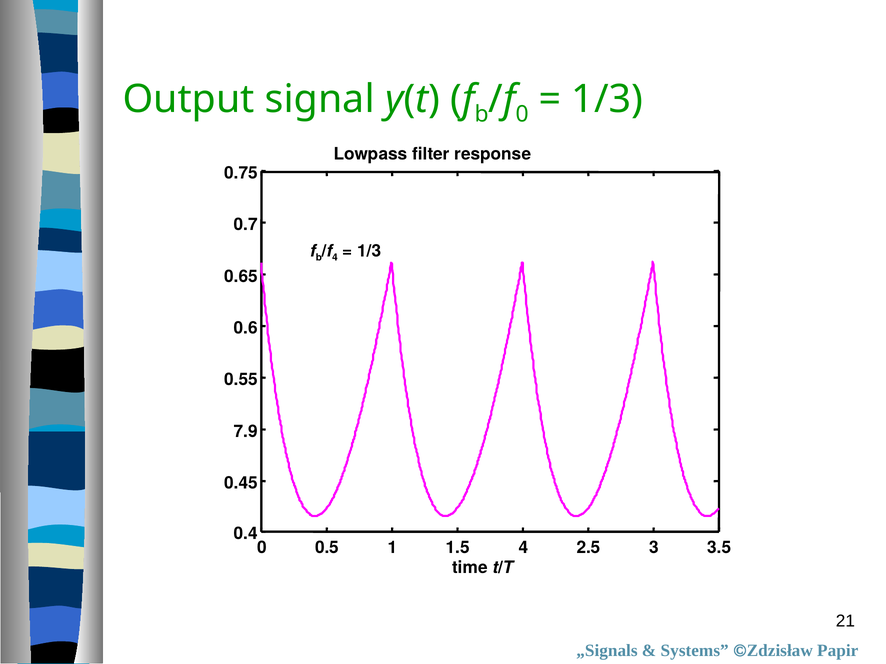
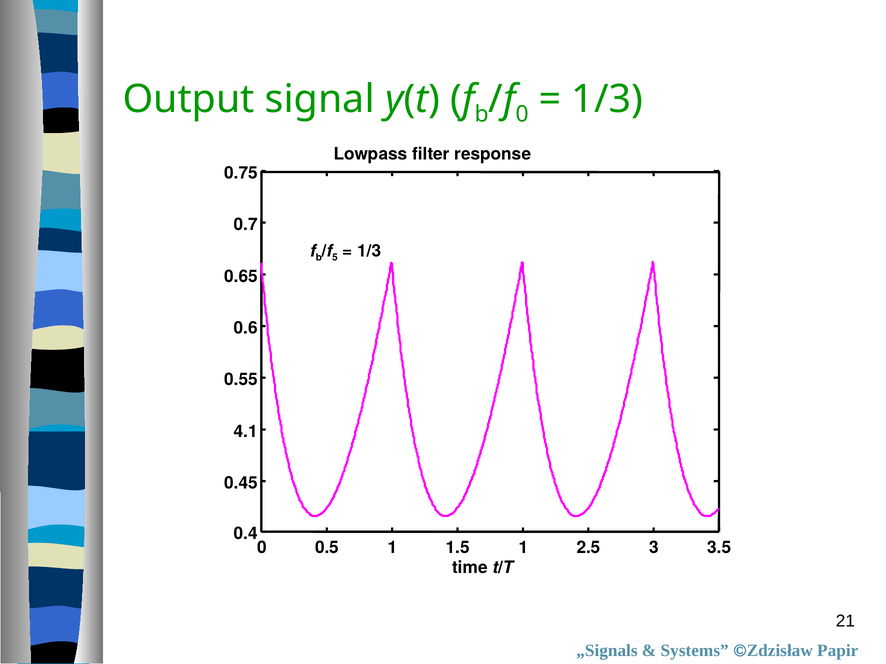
4: 4 -> 5 (335, 258)
7.9: 7.9 -> 4.1 (246, 432)
1.5 4: 4 -> 1 (523, 548)
